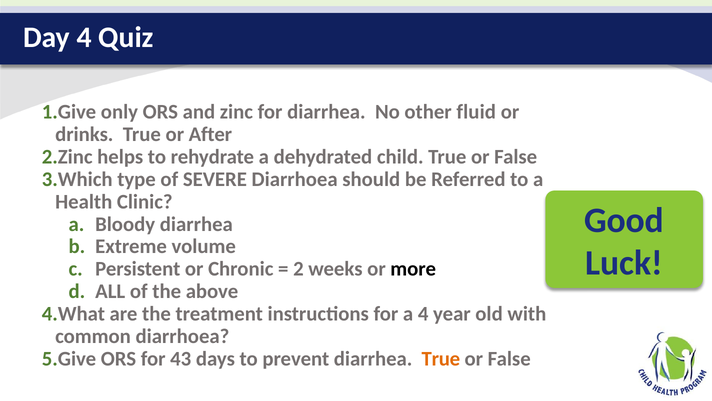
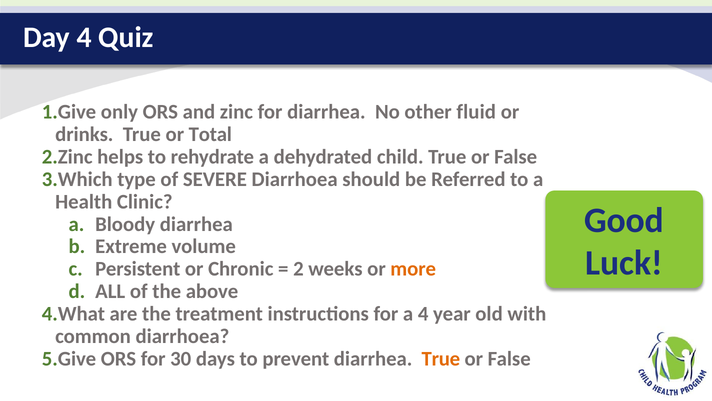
After: After -> Total (210, 134)
more colour: black -> orange (413, 269)
43: 43 -> 30 (181, 358)
